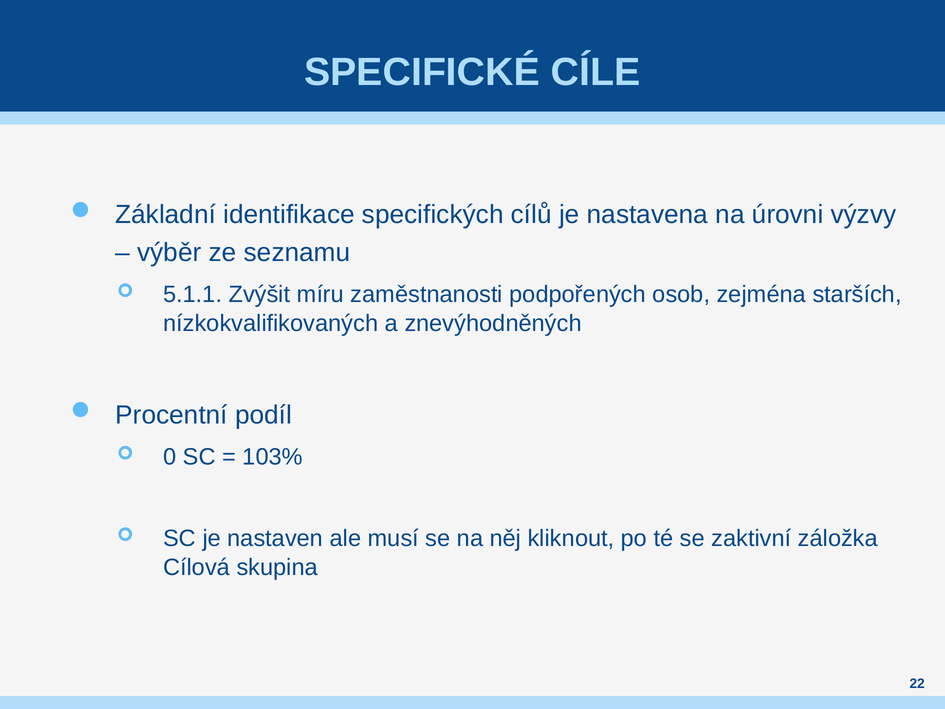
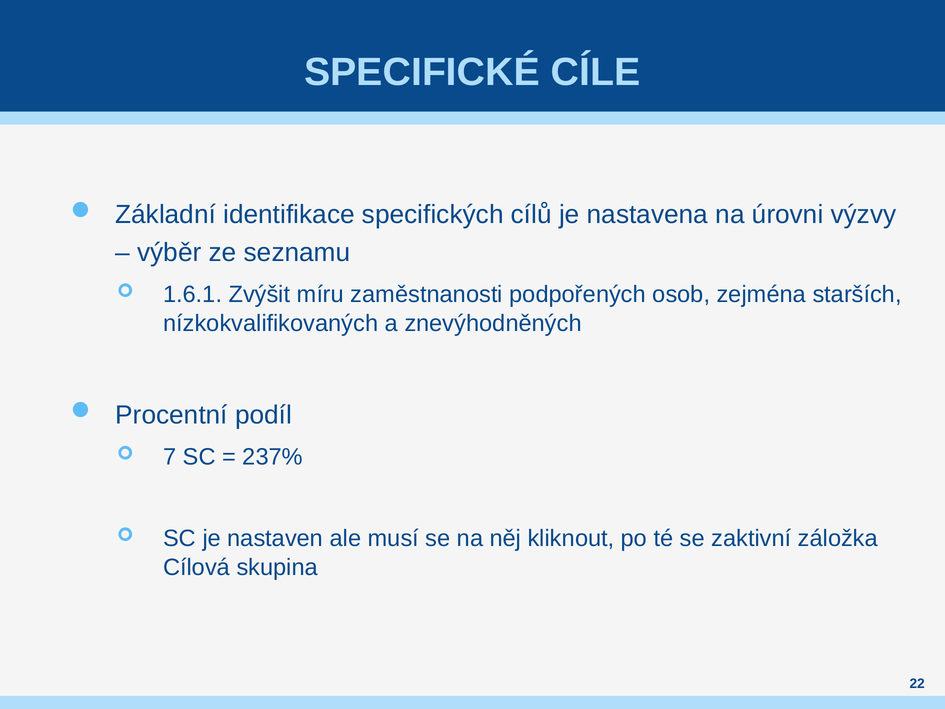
5.1.1: 5.1.1 -> 1.6.1 (193, 294)
0: 0 -> 7 (170, 457)
103%: 103% -> 237% (273, 457)
